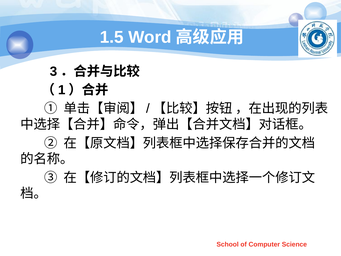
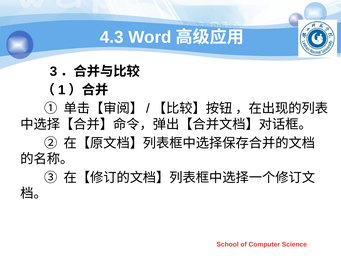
1.5: 1.5 -> 4.3 (112, 37)
